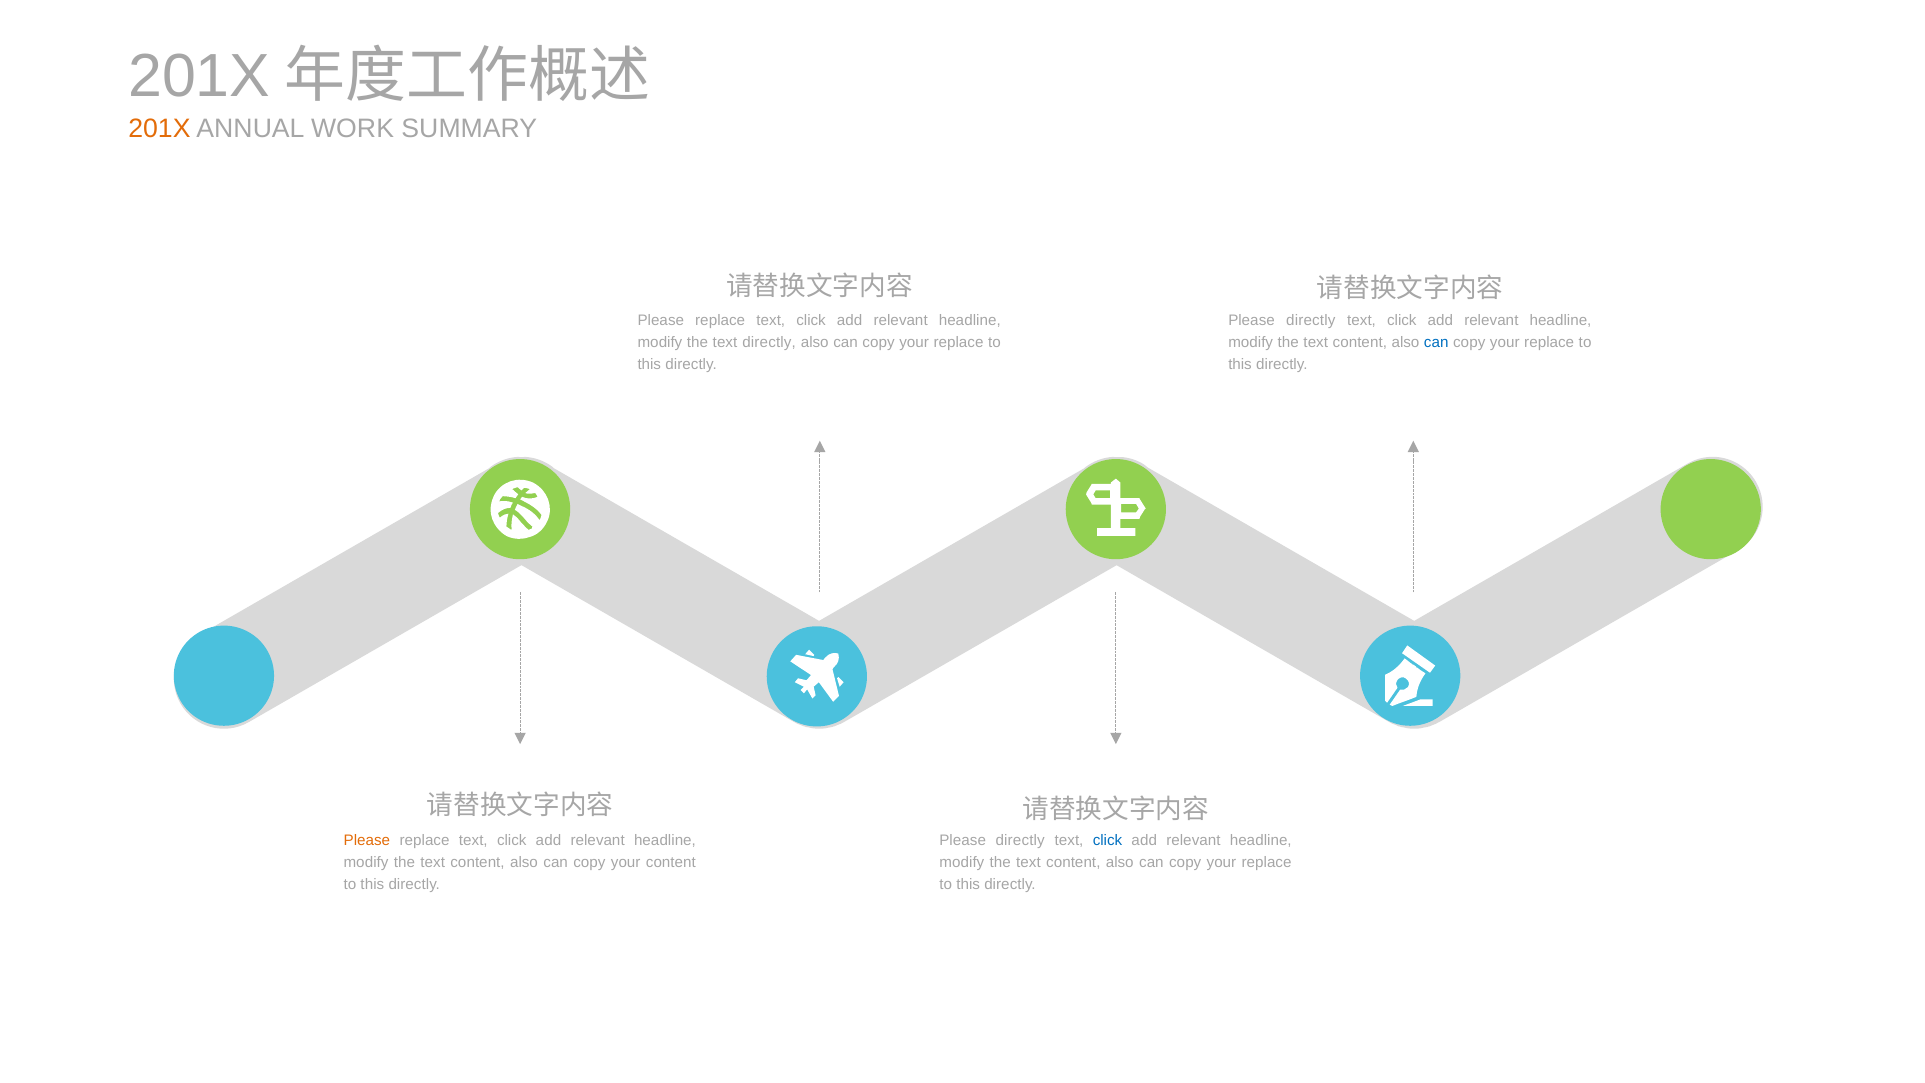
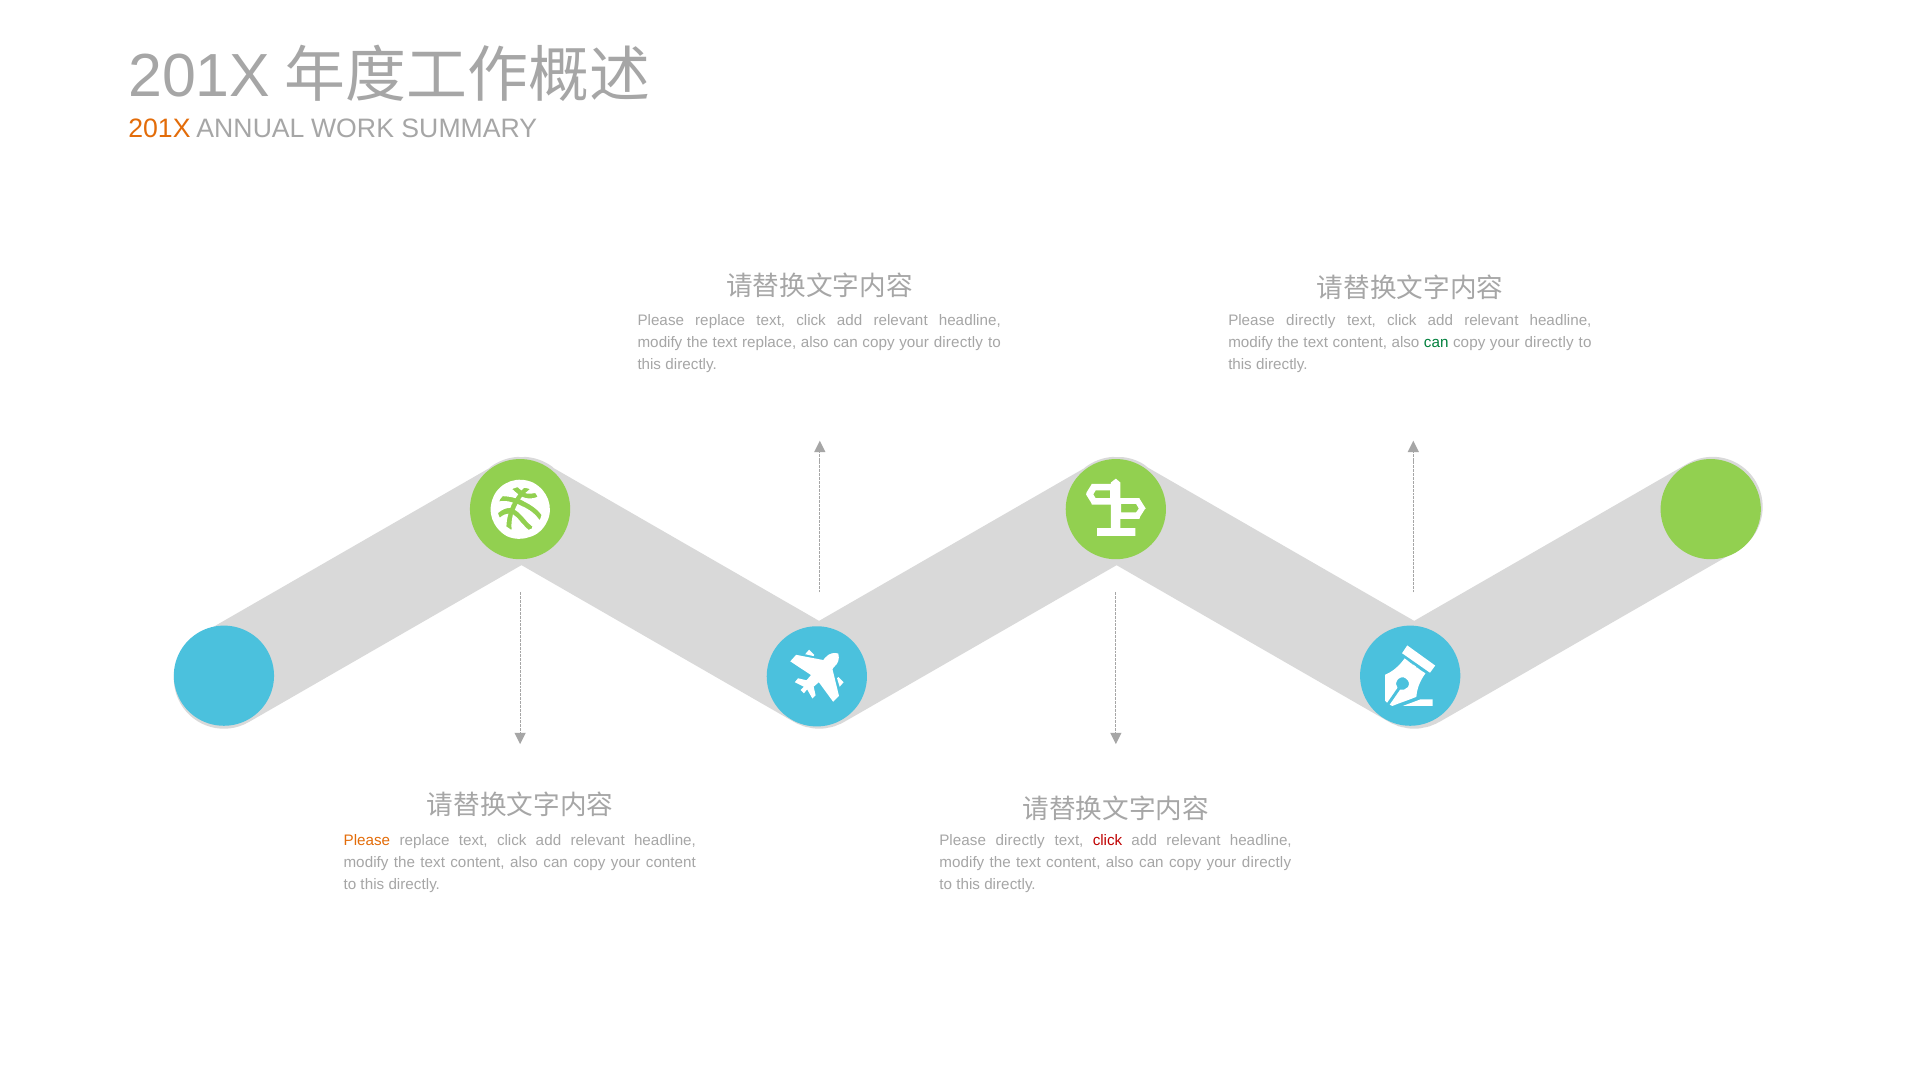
text directly: directly -> replace (769, 342)
replace: replace -> directly (958, 342)
can colour: blue -> green (1436, 342)
replace: replace -> directly (1549, 342)
click colour: blue -> red (1108, 841)
replace: replace -> directly (1267, 863)
